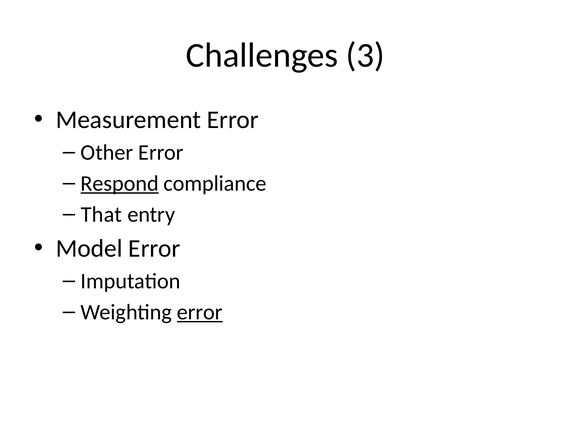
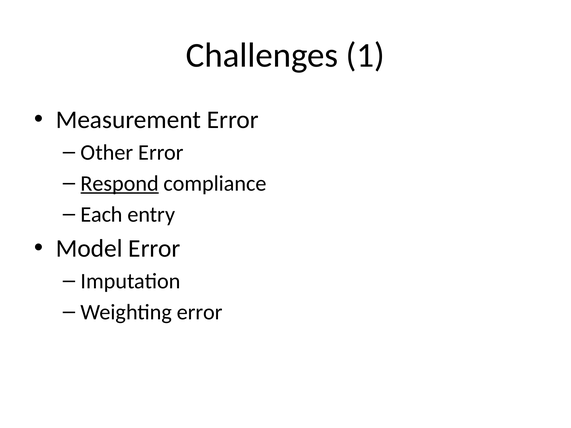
3: 3 -> 1 (365, 55)
That: That -> Each (102, 215)
error underline: present -> none (200, 312)
